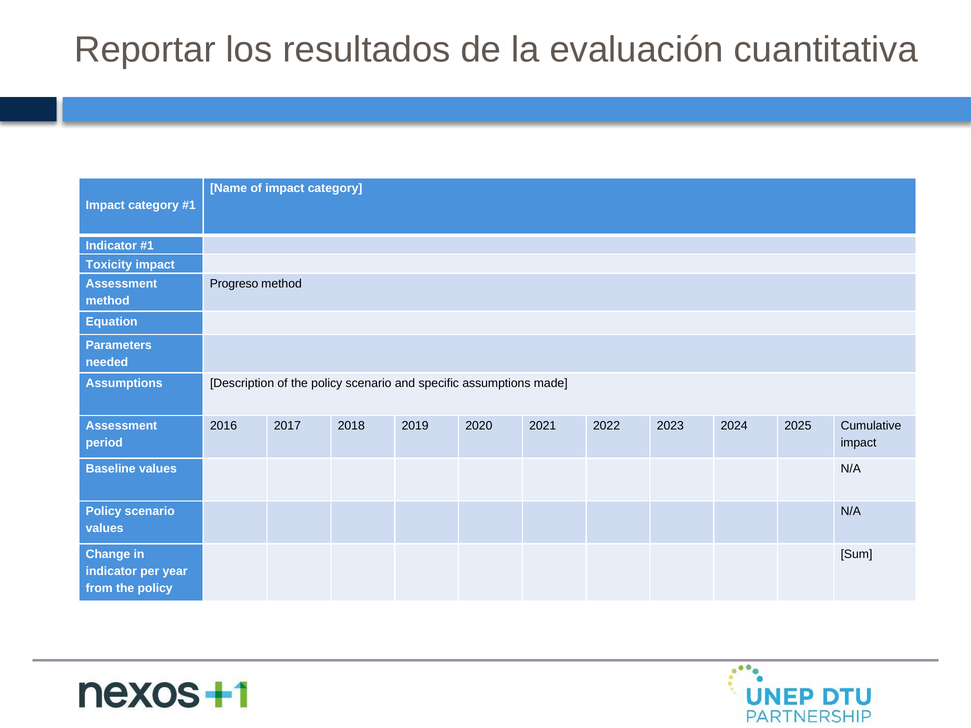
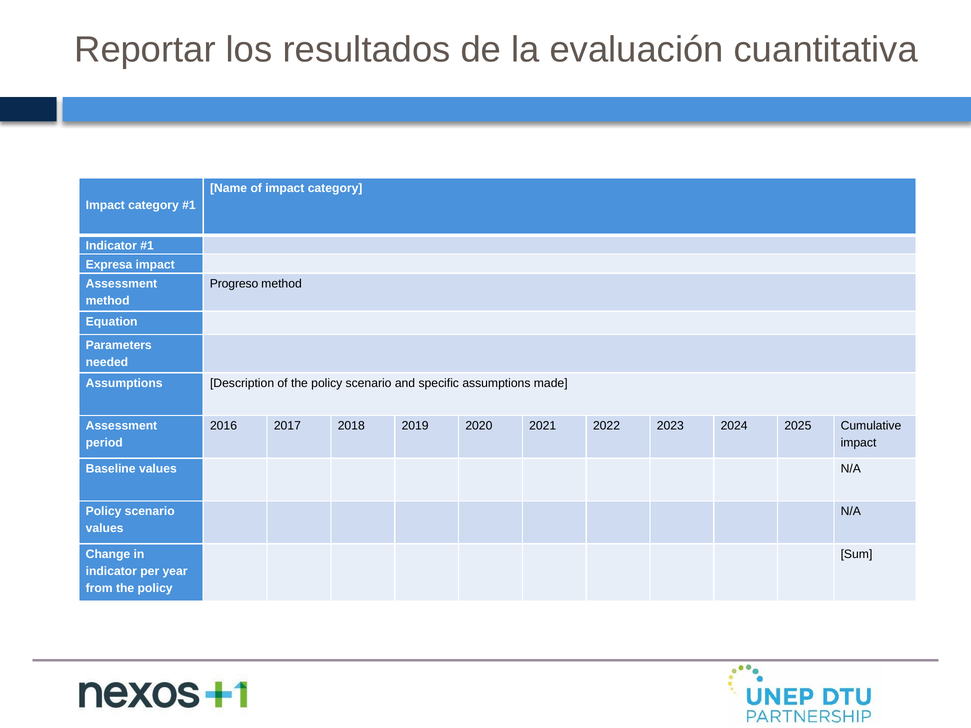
Toxicity: Toxicity -> Expresa (109, 265)
